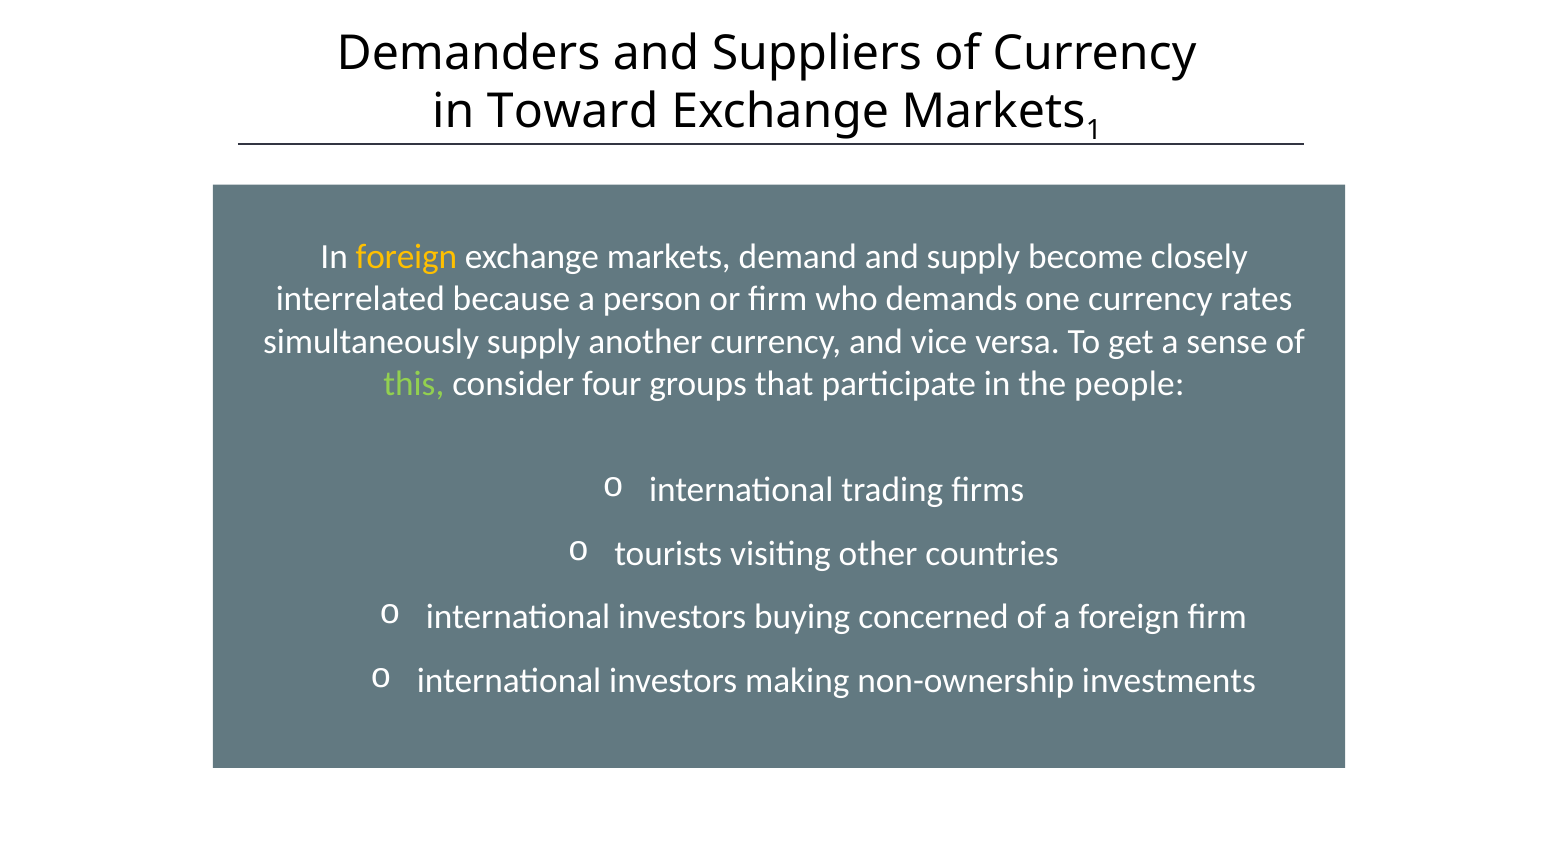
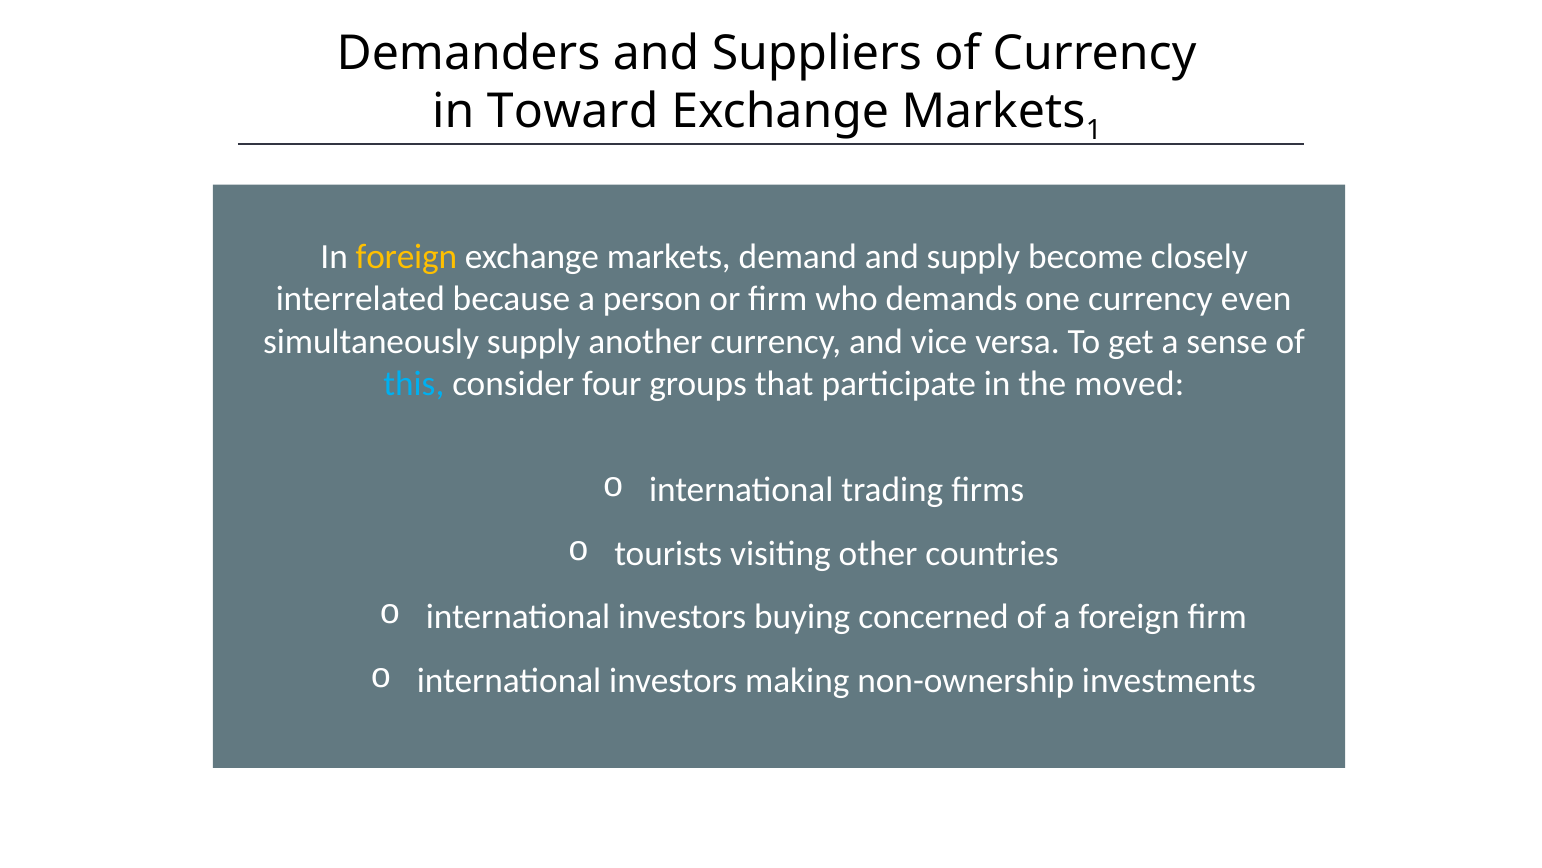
rates: rates -> even (1256, 299)
this colour: light green -> light blue (414, 384)
people: people -> moved (1129, 384)
